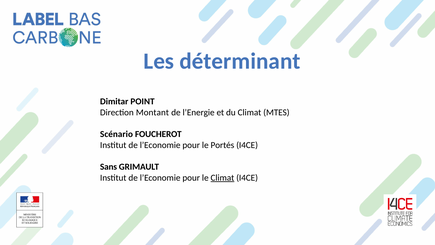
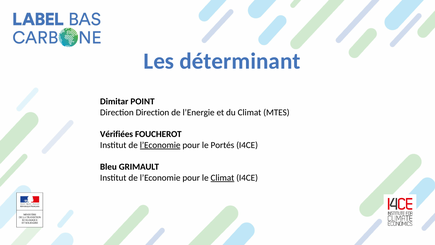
Direction Montant: Montant -> Direction (153, 112)
Scénario: Scénario -> Vérifiées (117, 134)
l’Economie underline: none -> present (160, 145)
Sans: Sans -> Bleu (108, 167)
